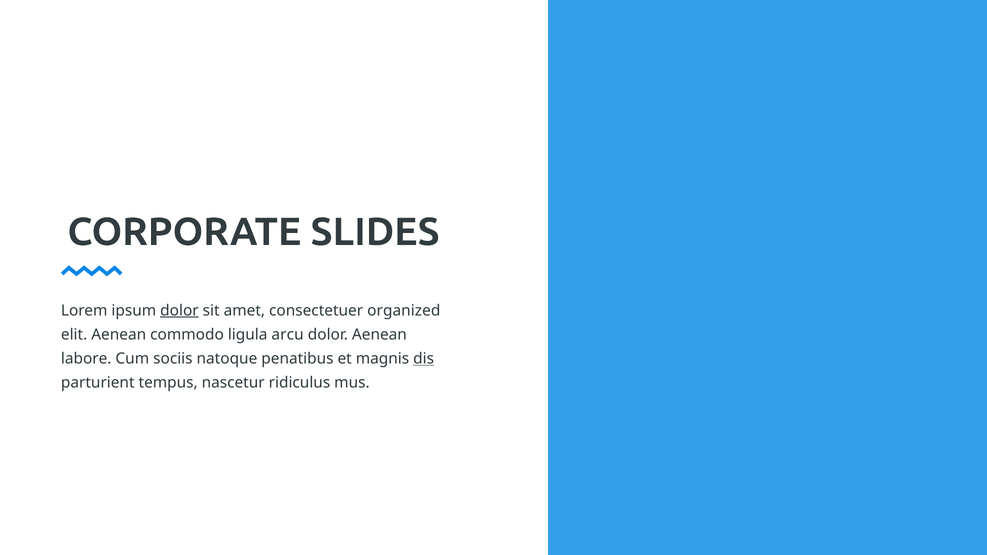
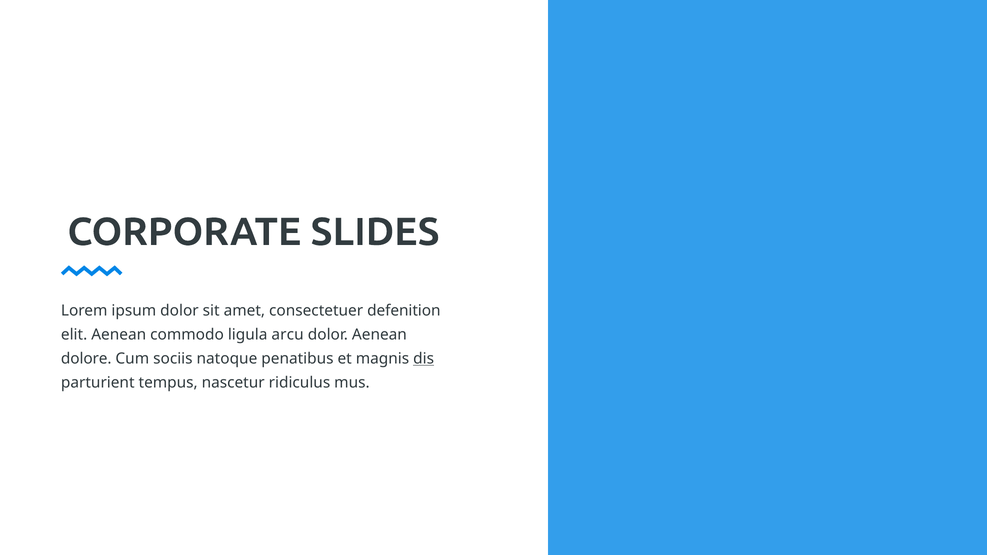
dolor underline: present -> none (179, 311)
organized: organized -> defenition (404, 311)
labore: labore -> dolore (86, 359)
